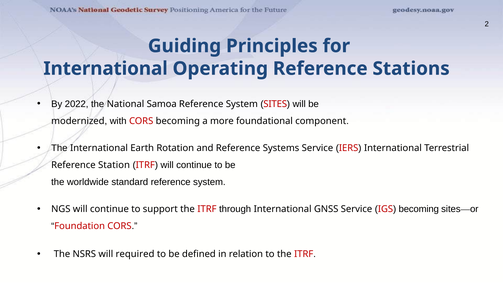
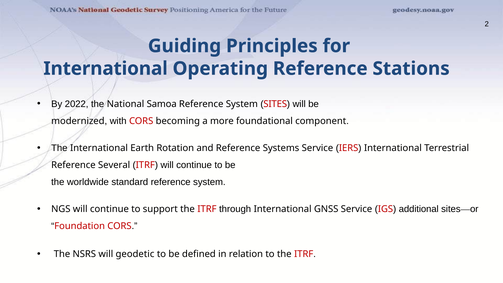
Station: Station -> Several (114, 165)
becoming: becoming -> additional (419, 209)
required: required -> geodetic (135, 254)
